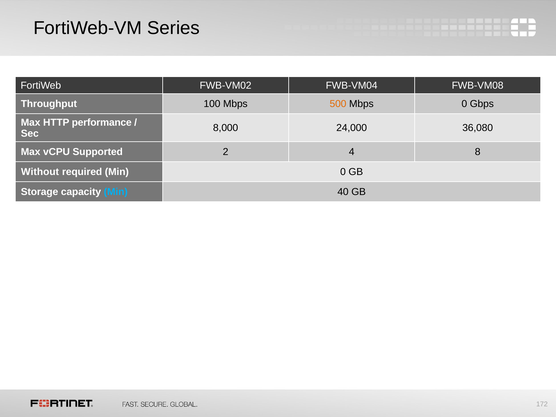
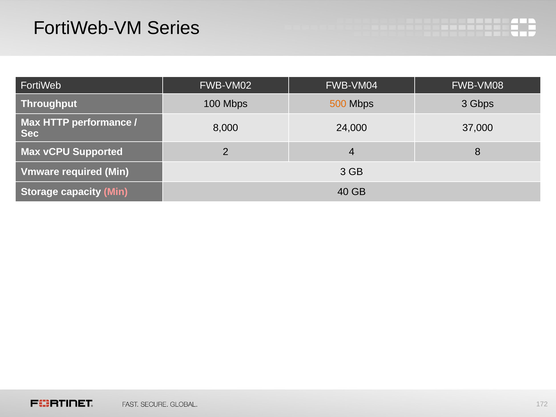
Mbps 0: 0 -> 3 (464, 104)
36,080: 36,080 -> 37,000 (478, 128)
Without: Without -> Vmware (40, 172)
Min 0: 0 -> 3 (343, 172)
Min colour: light blue -> pink (116, 192)
